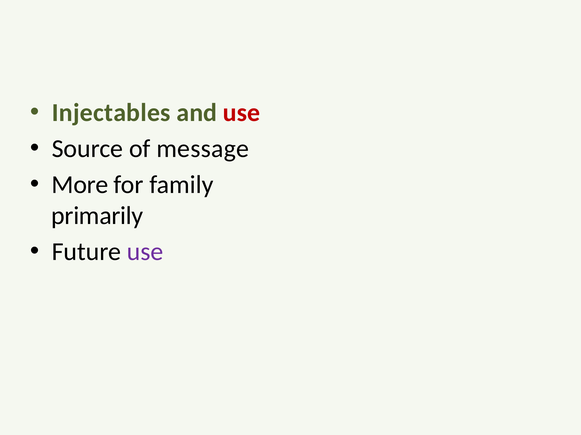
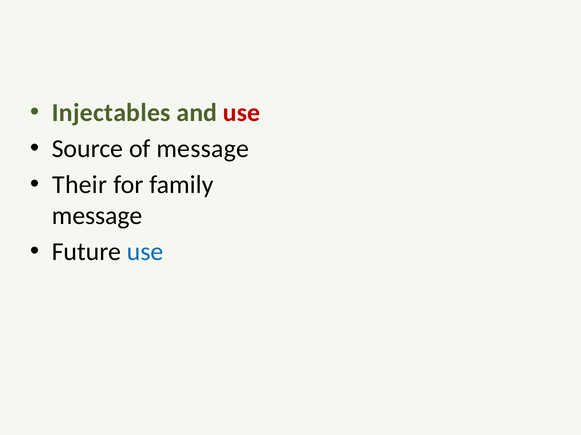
More: More -> Their (80, 185)
primarily: primarily -> message (97, 216)
use colour: purple -> blue (145, 252)
